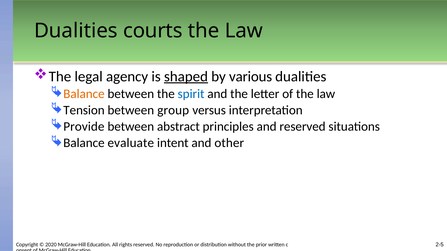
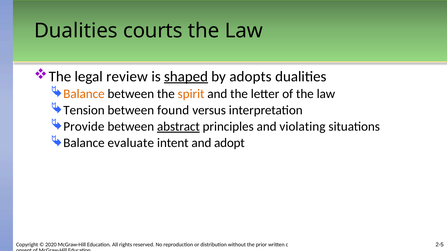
agency: agency -> review (127, 77)
various: various -> adopts (250, 77)
spirit colour: blue -> orange (191, 94)
group: group -> found (173, 110)
abstract underline: none -> present (178, 127)
and reserved: reserved -> violating (302, 127)
other: other -> adopt (229, 143)
